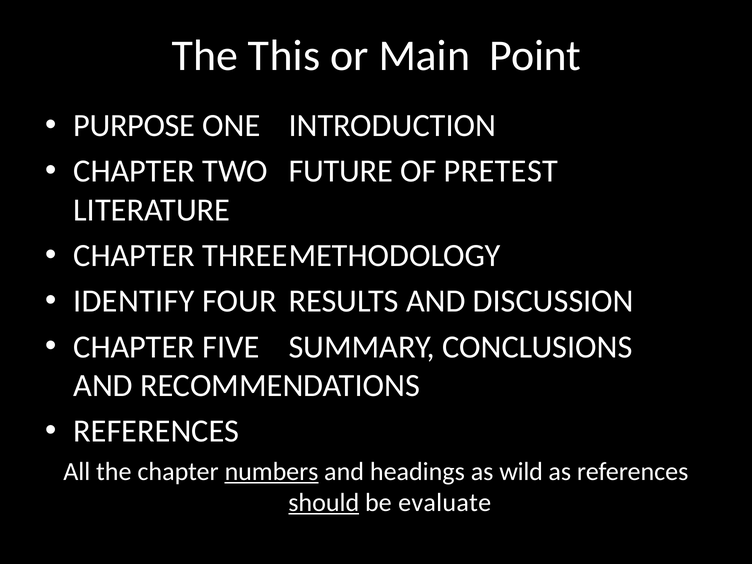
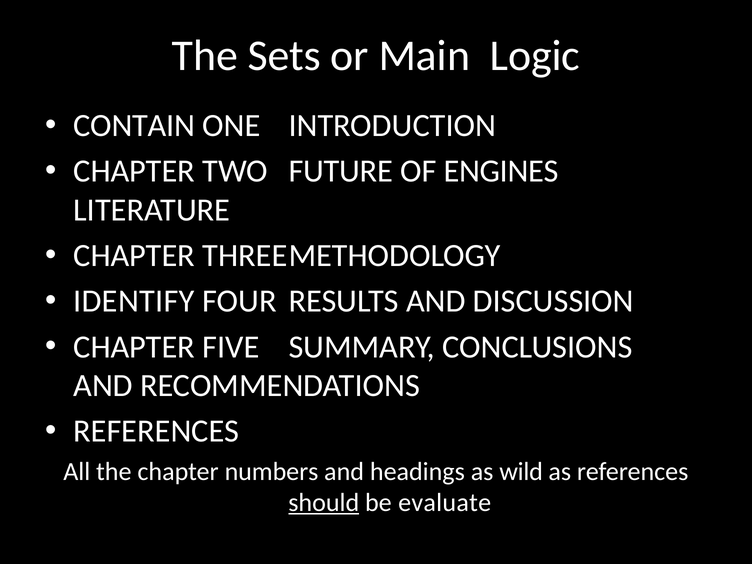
This: This -> Sets (284, 56)
Point: Point -> Logic (535, 56)
PURPOSE: PURPOSE -> CONTAIN (134, 126)
PRETEST: PRETEST -> ENGINES (501, 171)
numbers underline: present -> none (271, 471)
